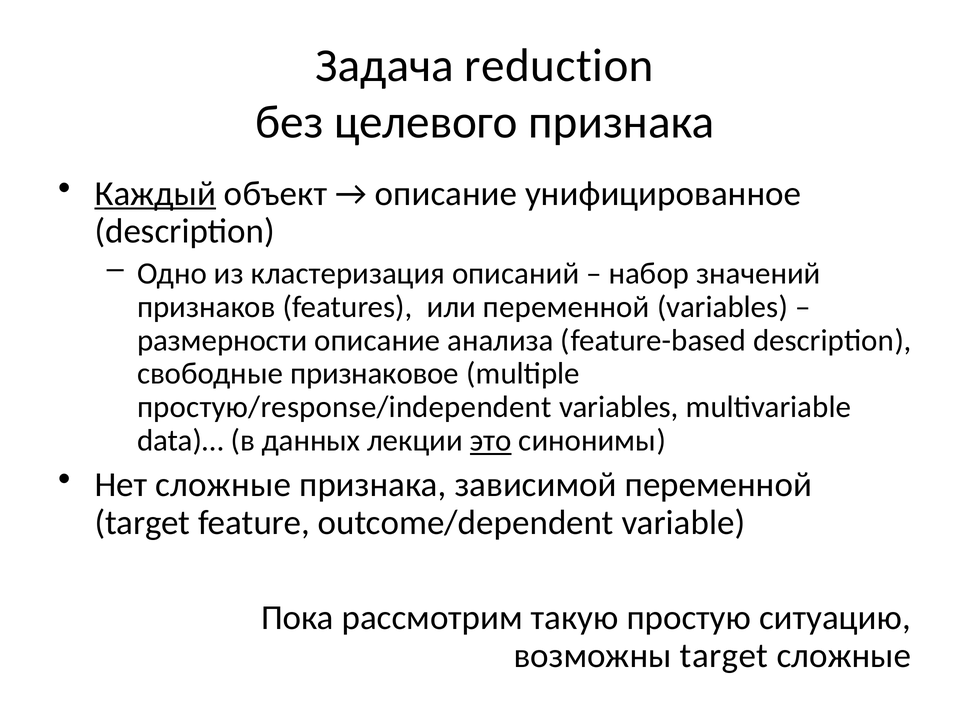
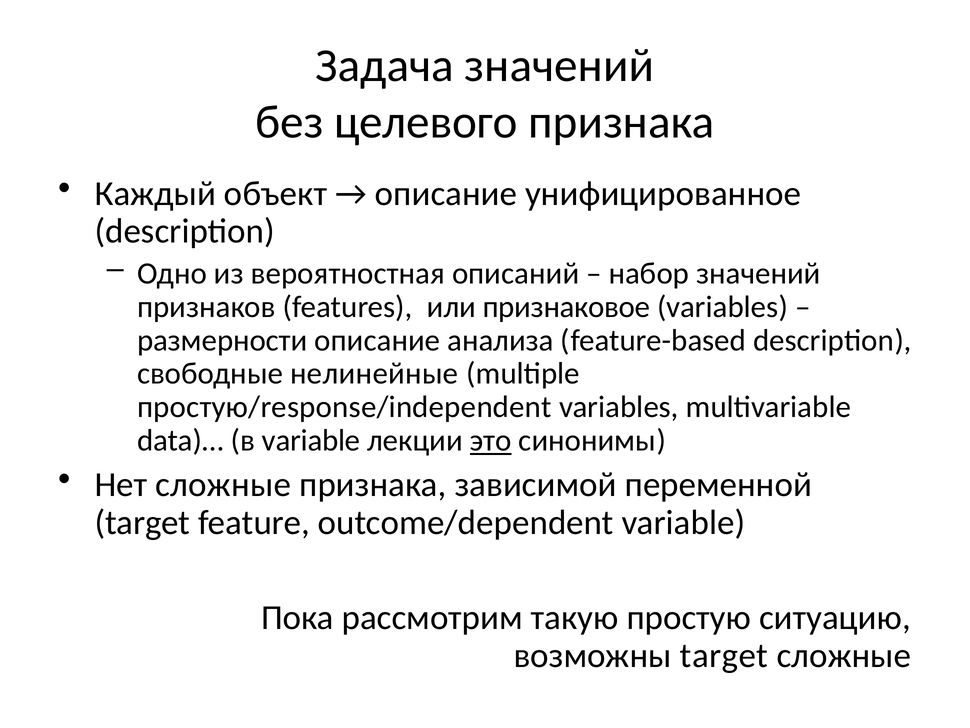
Задача reduction: reduction -> значений (559, 66)
Каждый underline: present -> none (155, 193)
кластеризация: кластеризация -> вероятностная (348, 273)
или переменной: переменной -> признаковое (566, 307)
признаковое: признаковое -> нелинейные (374, 374)
в данных: данных -> variable (311, 440)
